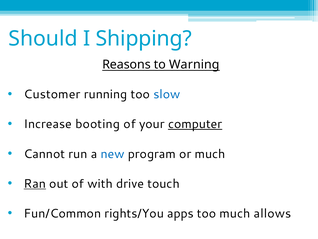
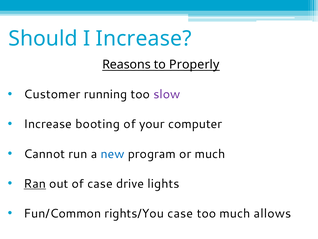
I Shipping: Shipping -> Increase (144, 39)
Warning: Warning -> Properly (194, 65)
slow colour: blue -> purple (167, 94)
computer underline: present -> none (195, 124)
of with: with -> case (100, 183)
touch: touch -> lights (163, 183)
rights/You apps: apps -> case (180, 213)
